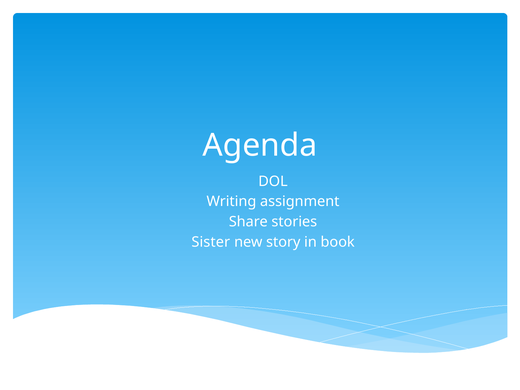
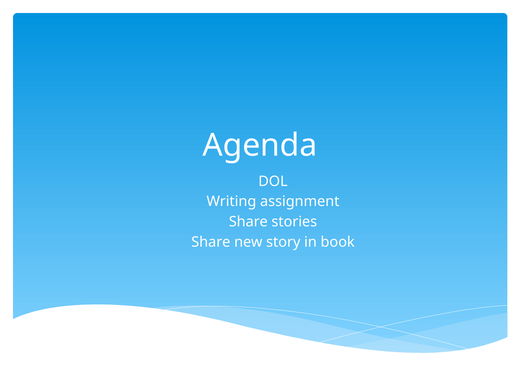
Sister: Sister -> Share (211, 242)
